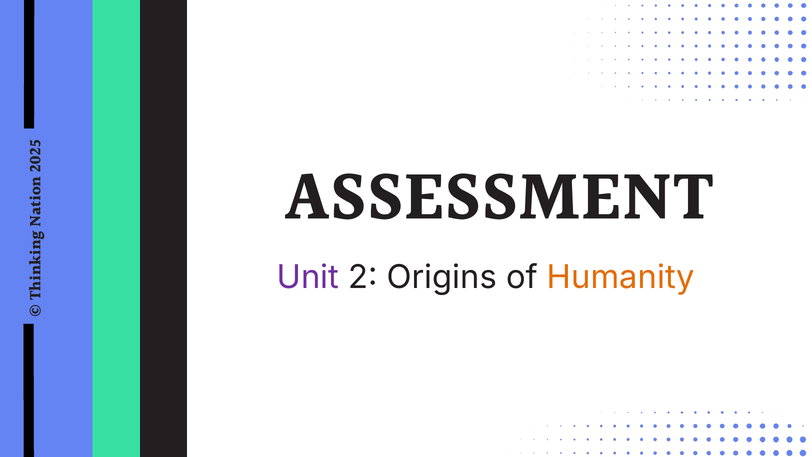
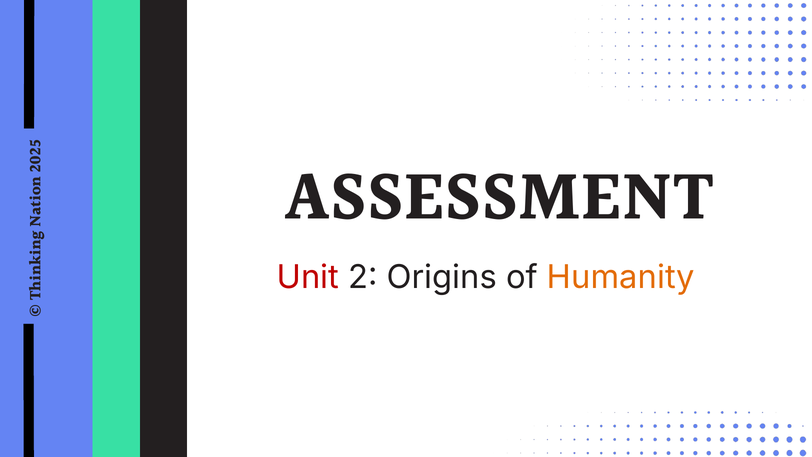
Unit colour: purple -> red (308, 277)
